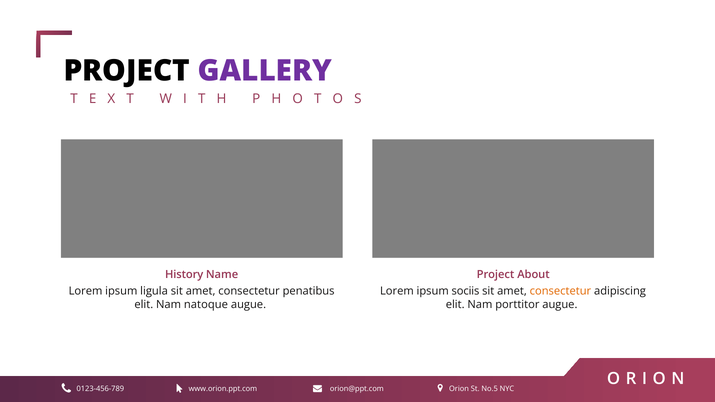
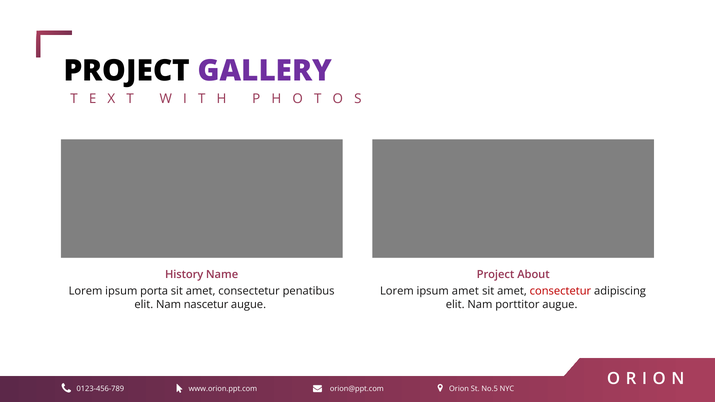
ligula: ligula -> porta (154, 291)
ipsum sociis: sociis -> amet (465, 291)
consectetur colour: orange -> red (560, 291)
natoque: natoque -> nascetur (206, 305)
